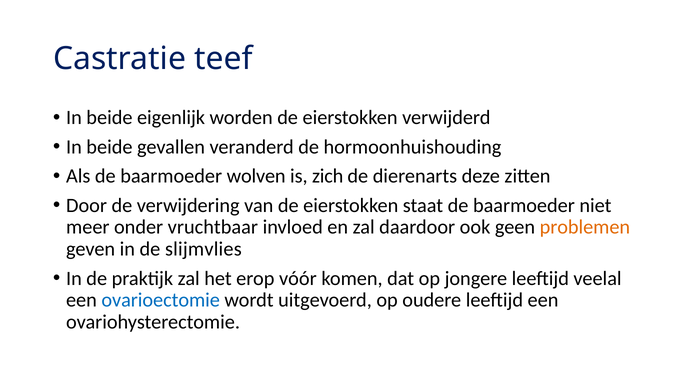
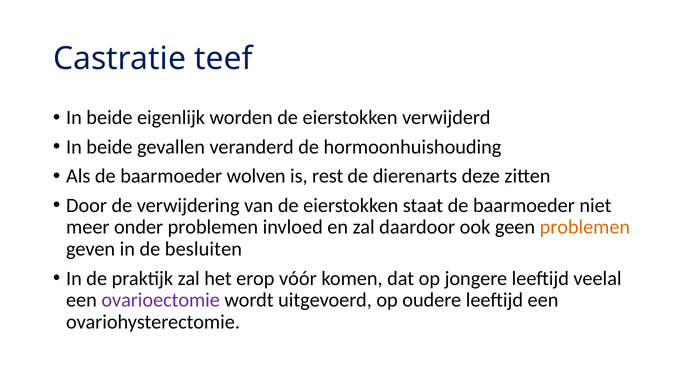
zich: zich -> rest (328, 176)
onder vruchtbaar: vruchtbaar -> problemen (213, 227)
slijmvlies: slijmvlies -> besluiten (203, 249)
ovarioectomie colour: blue -> purple (161, 300)
